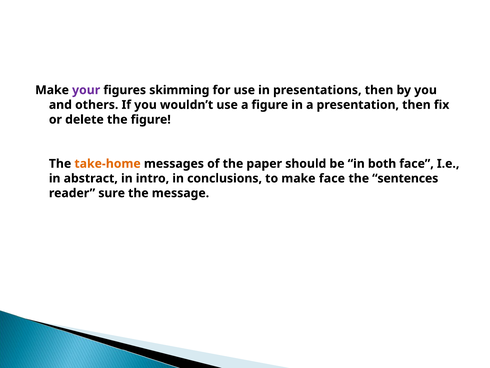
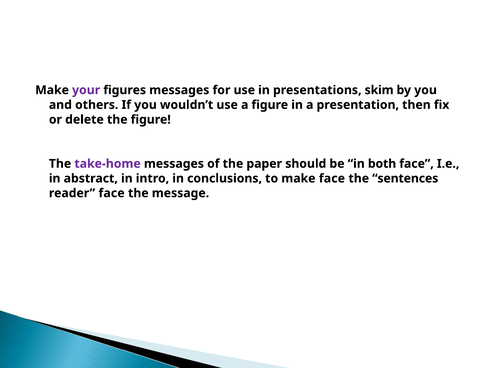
figures skimming: skimming -> messages (179, 90)
presentations then: then -> skim (379, 90)
take-home colour: orange -> purple (108, 163)
reader sure: sure -> face (112, 193)
